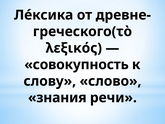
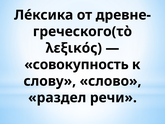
знания: знания -> раздел (57, 97)
